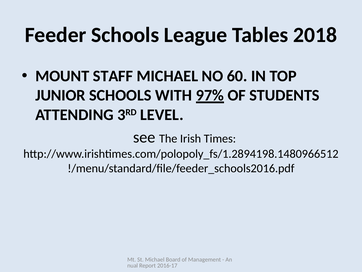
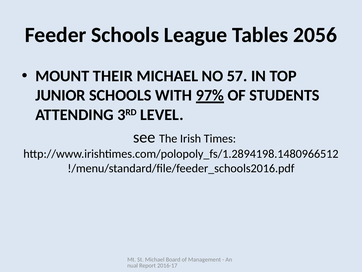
2018: 2018 -> 2056 (315, 35)
STAFF: STAFF -> THEIR (113, 76)
60: 60 -> 57 (237, 76)
